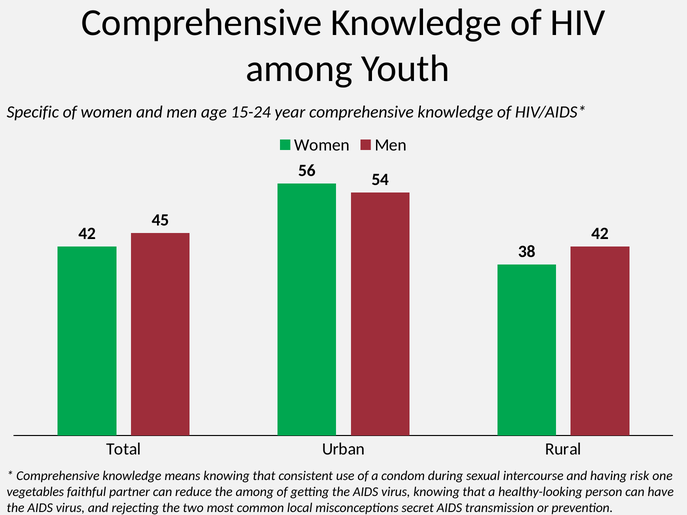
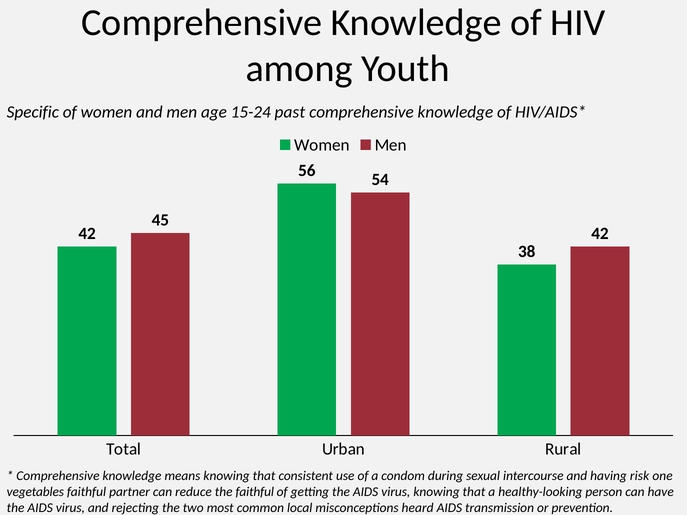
year: year -> past (290, 112)
the among: among -> faithful (255, 492)
secret: secret -> heard (418, 508)
